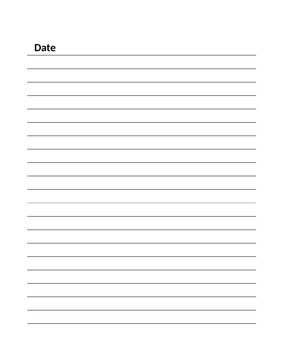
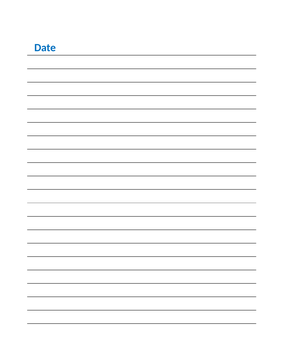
Date colour: black -> blue (45, 48)
